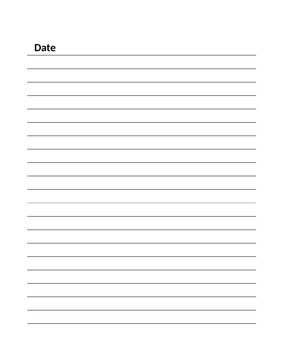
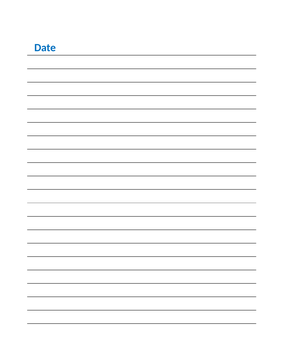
Date colour: black -> blue (45, 48)
